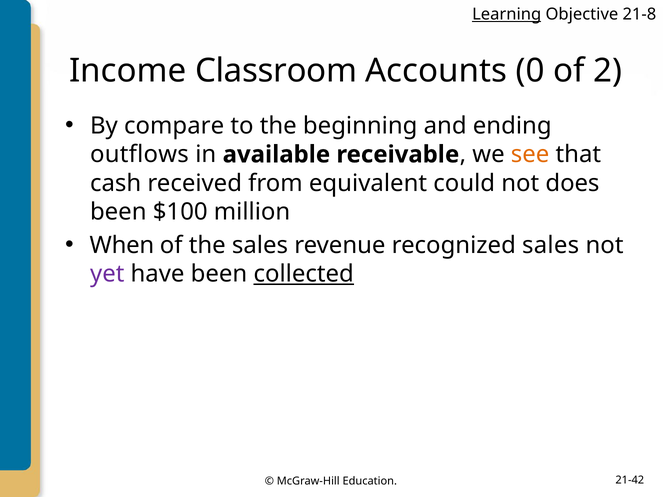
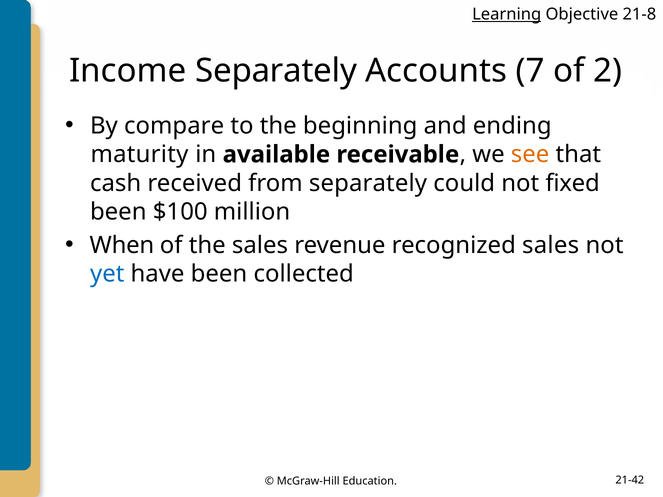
Income Classroom: Classroom -> Separately (276, 71)
0: 0 -> 7 (530, 71)
outflows: outflows -> maturity (139, 155)
from equivalent: equivalent -> separately (368, 183)
does: does -> fixed (573, 183)
yet colour: purple -> blue (107, 274)
collected underline: present -> none (304, 274)
